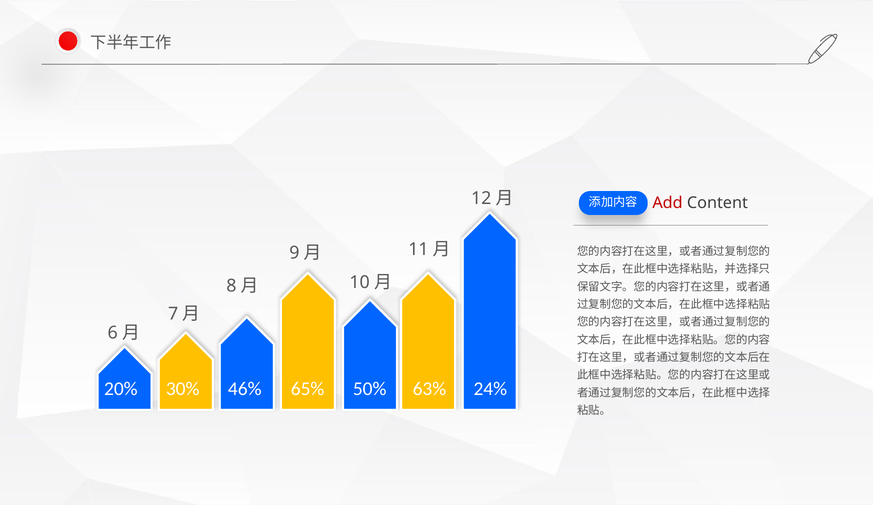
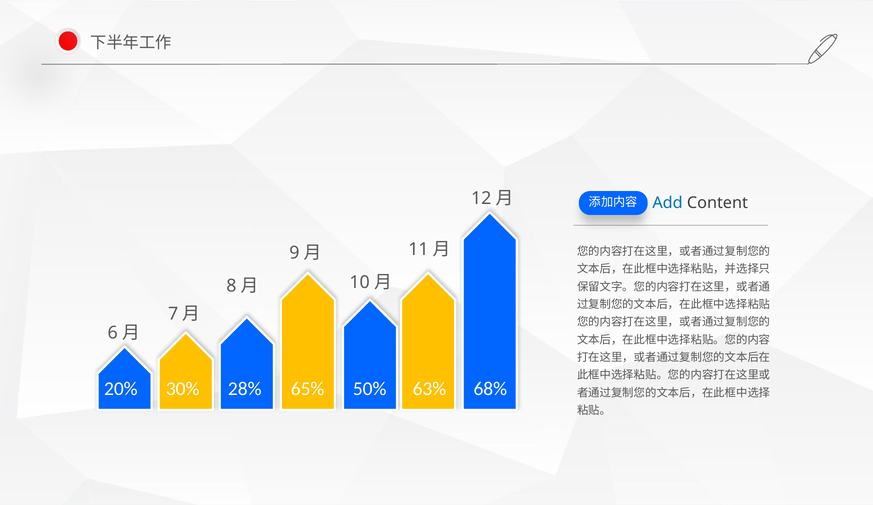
Add colour: red -> blue (668, 203)
46%: 46% -> 28% (245, 389)
24%: 24% -> 68% (490, 389)
